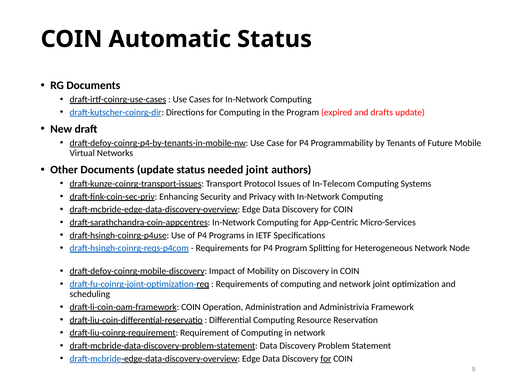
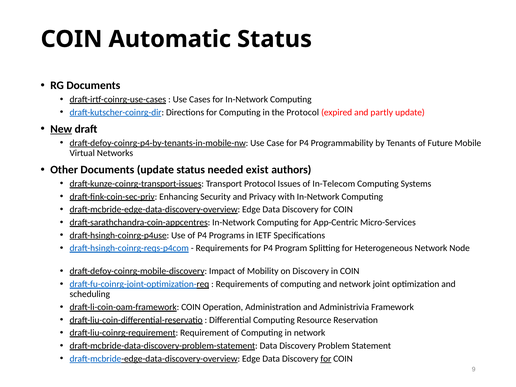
the Program: Program -> Protocol (303, 112)
drafts: drafts -> partly (382, 112)
New underline: none -> present (61, 129)
needed joint: joint -> exist (257, 170)
